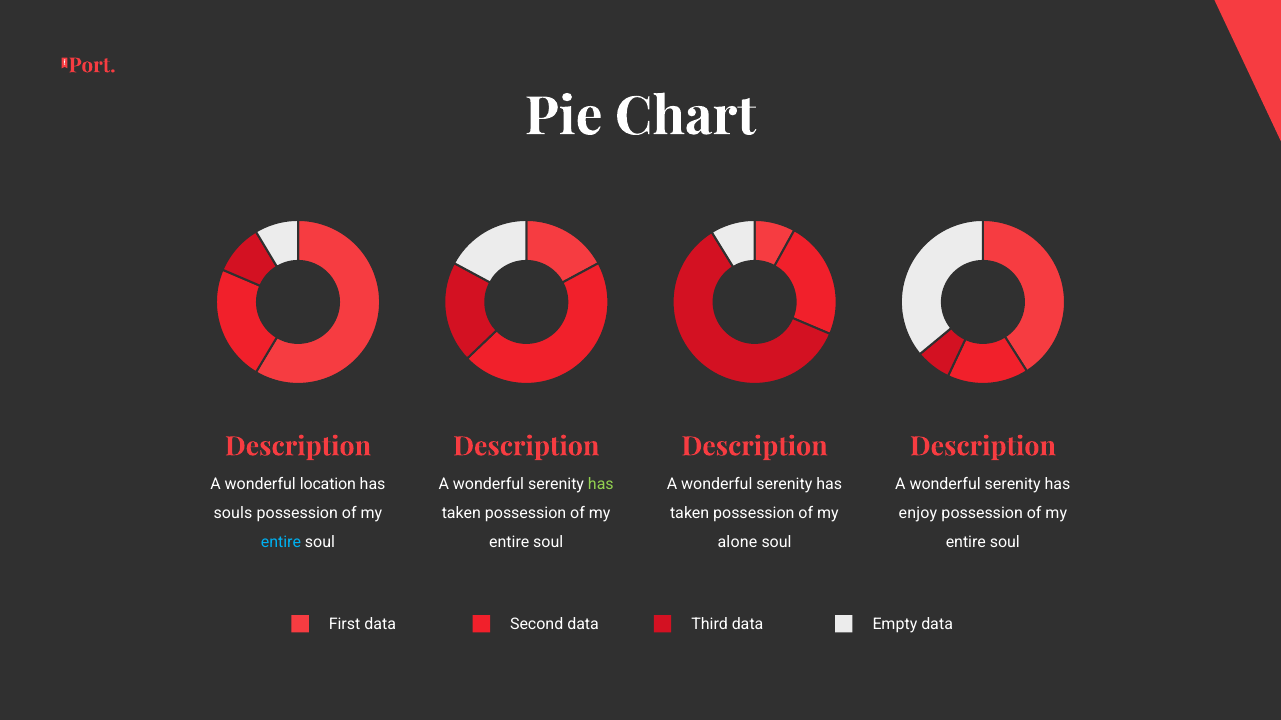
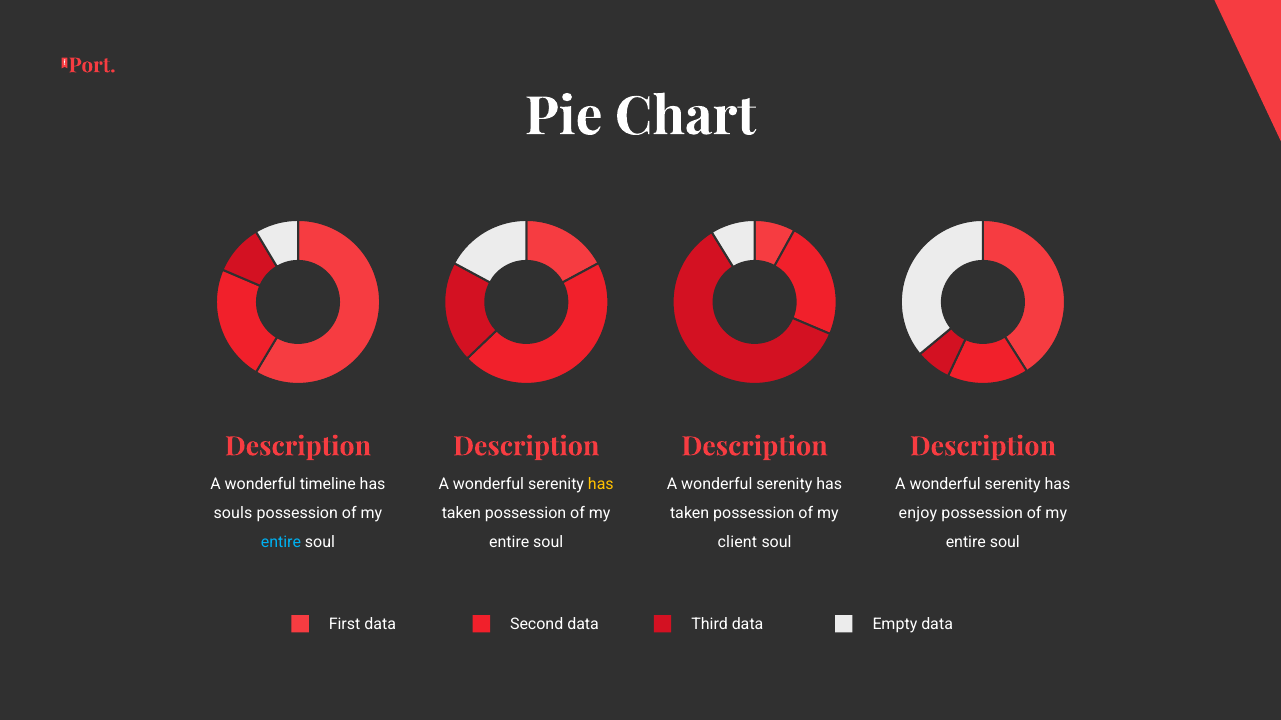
location: location -> timeline (328, 485)
has colour: light green -> yellow (601, 485)
alone: alone -> client (737, 543)
